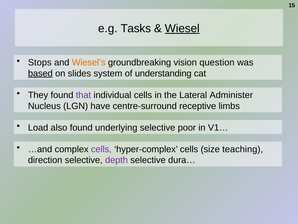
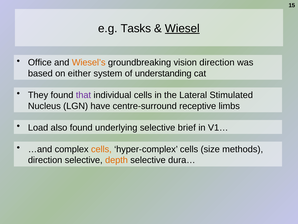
Stops: Stops -> Office (40, 62)
vision question: question -> direction (217, 62)
based underline: present -> none (40, 73)
slides: slides -> either (79, 73)
Administer: Administer -> Stimulated (231, 95)
poor: poor -> brief (187, 127)
cells colour: purple -> orange (101, 149)
teaching: teaching -> methods (243, 149)
depth colour: purple -> orange (116, 160)
